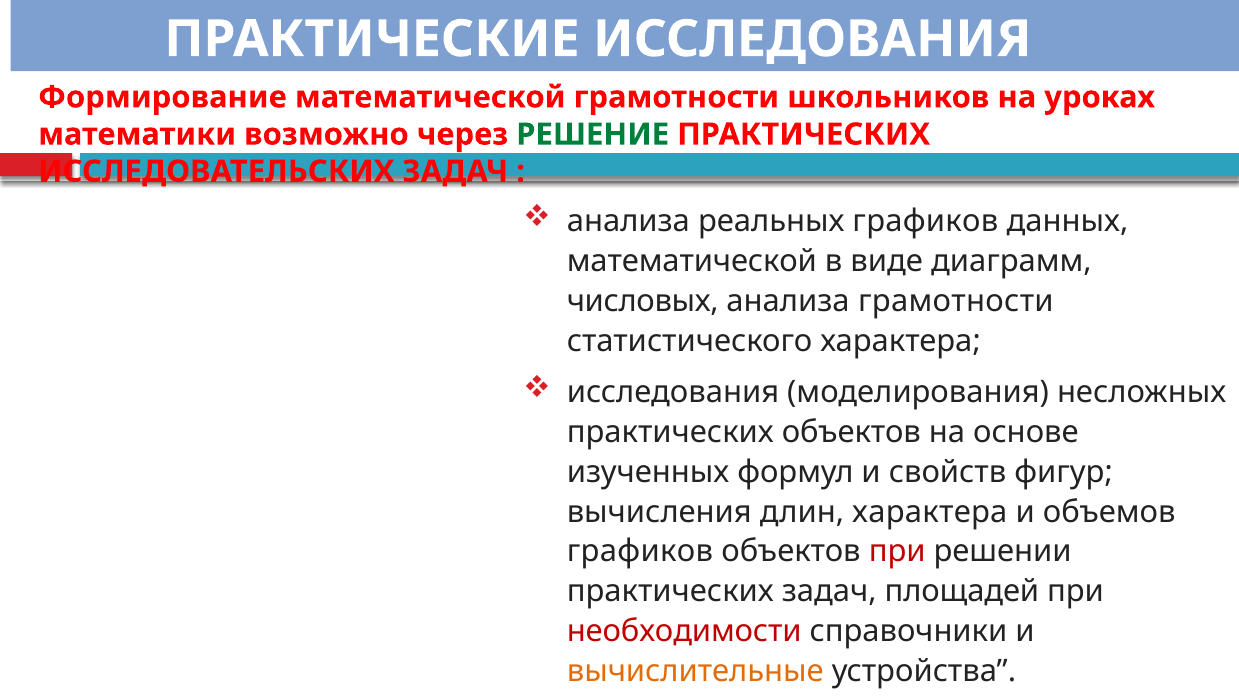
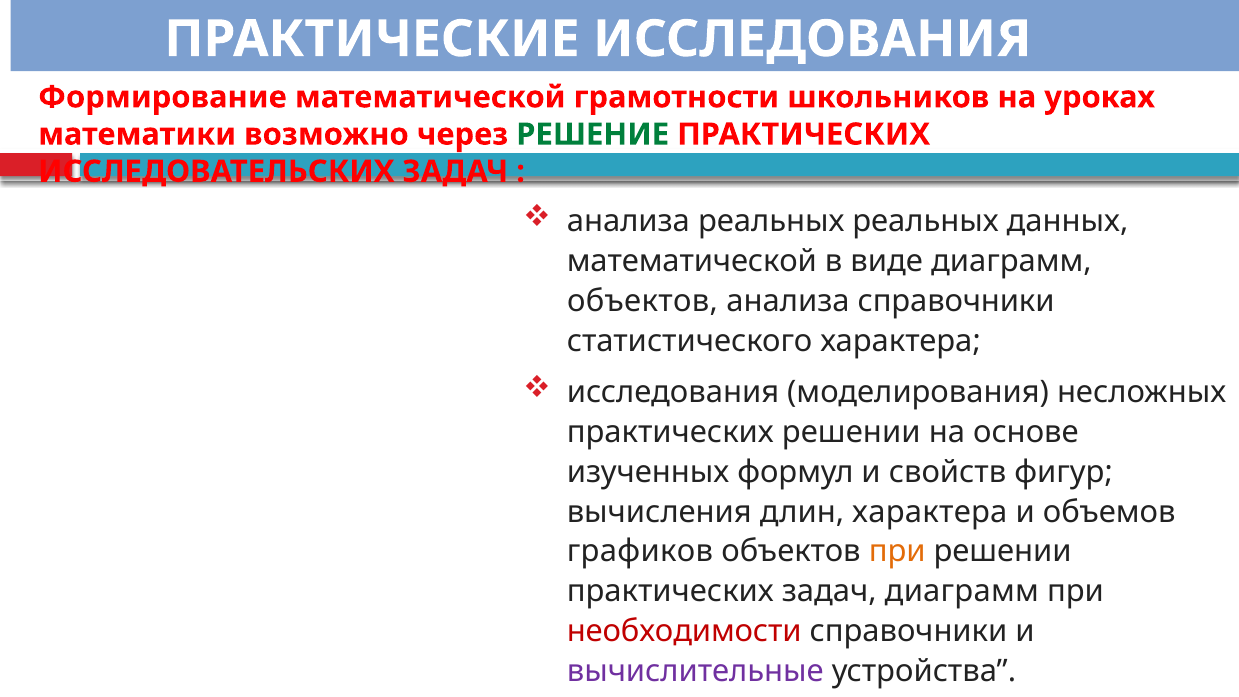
реальных графиков: графиков -> реальных (926, 222)
числовых: числовых -> объектов (642, 301)
анализа грамотности: грамотности -> справочники (956, 301)
практических объектов: объектов -> решении (851, 432)
при colour: red -> orange (897, 552)
задач площадей: площадей -> диаграмм (962, 591)
вычислительные colour: orange -> purple (695, 671)
